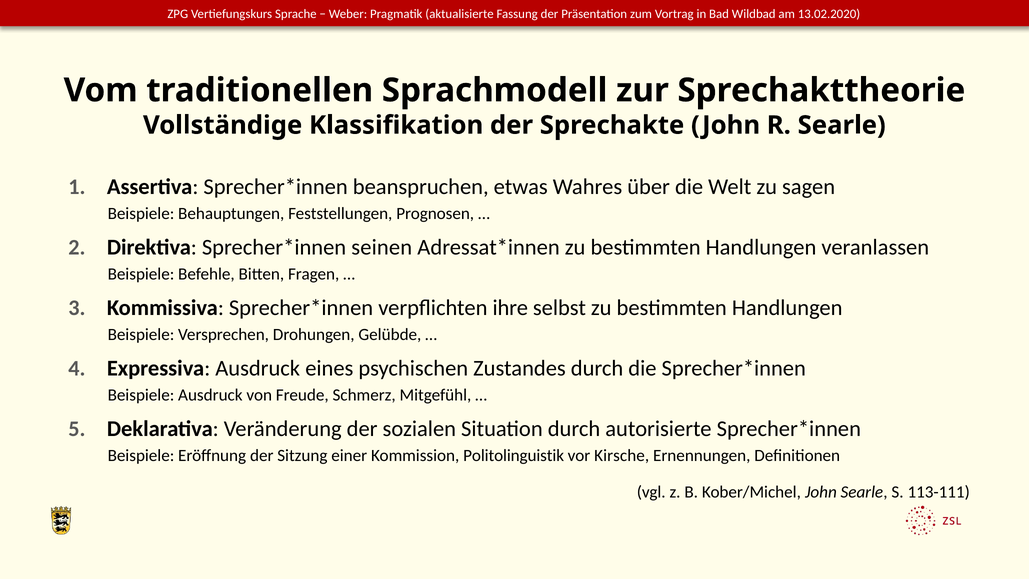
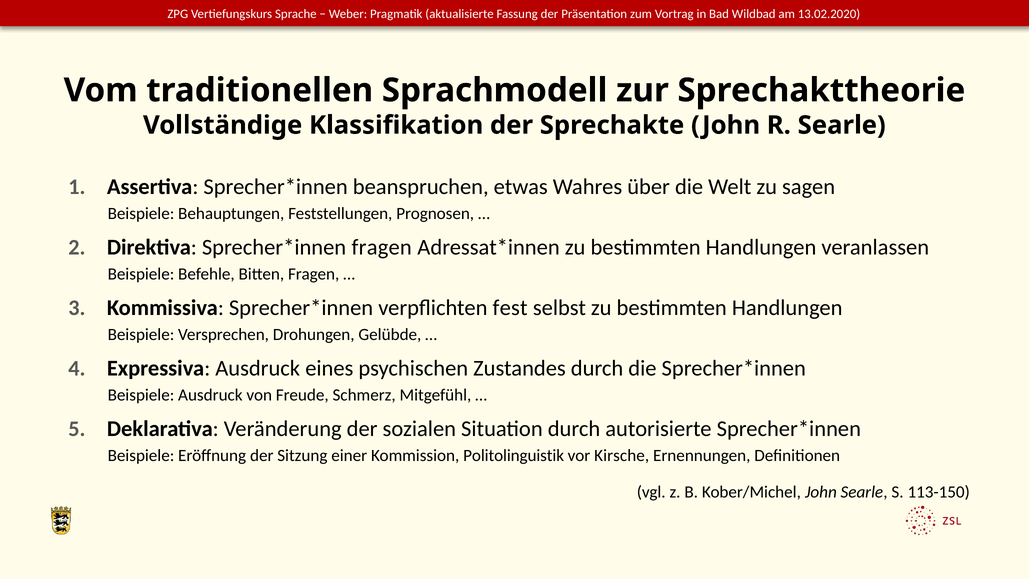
seinen: seinen -> fragen (382, 247)
ihre: ihre -> fest (510, 308)
113-111: 113-111 -> 113-150 (939, 492)
